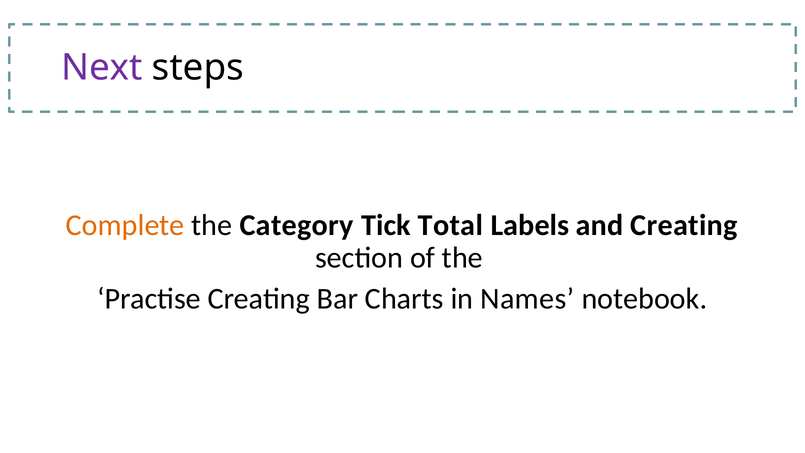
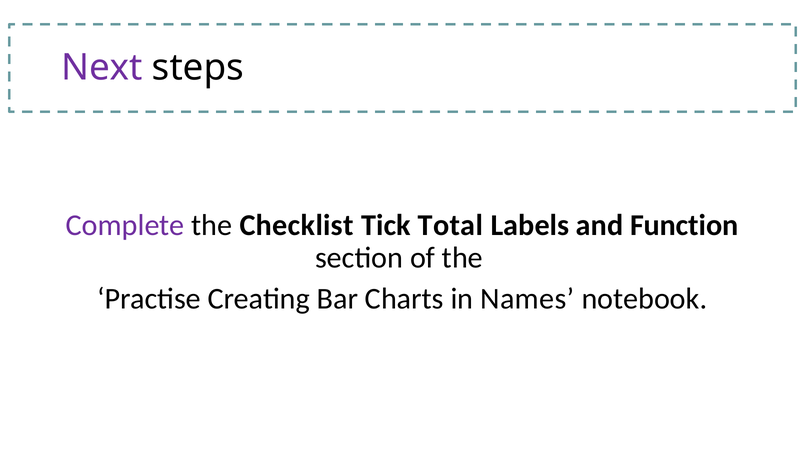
Complete colour: orange -> purple (125, 225)
Category: Category -> Checklist (297, 225)
and Creating: Creating -> Function (684, 225)
